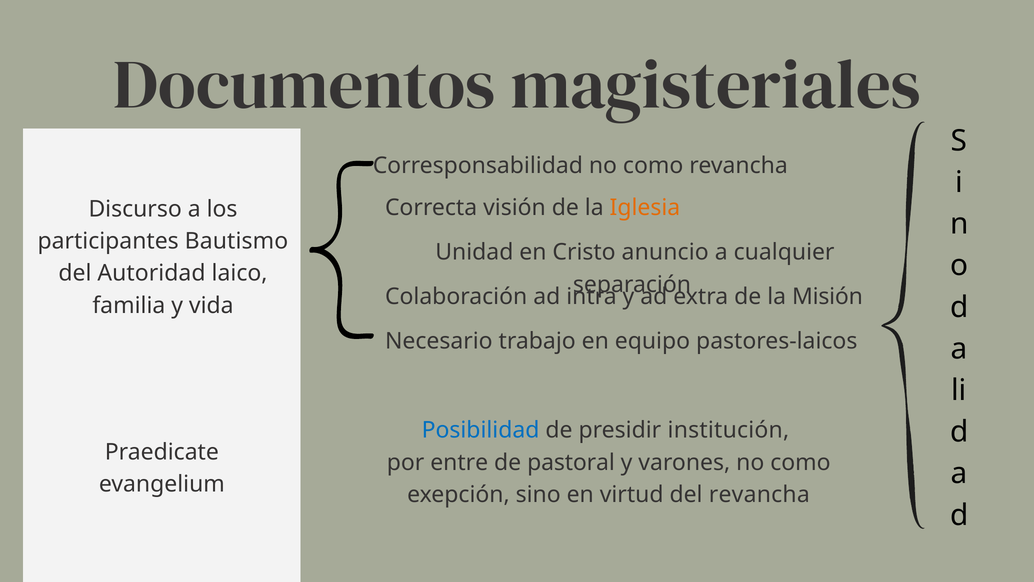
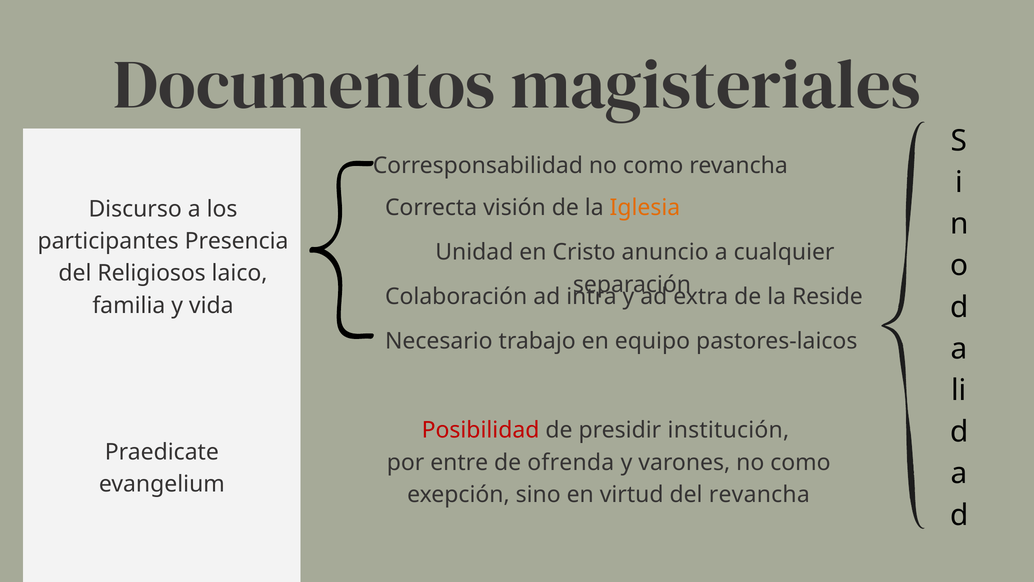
Bautismo: Bautismo -> Presencia (237, 241)
Autoridad: Autoridad -> Religiosos (152, 273)
Misión: Misión -> Reside (827, 297)
Posibilidad colour: blue -> red (481, 430)
pastoral: pastoral -> ofrenda (571, 462)
